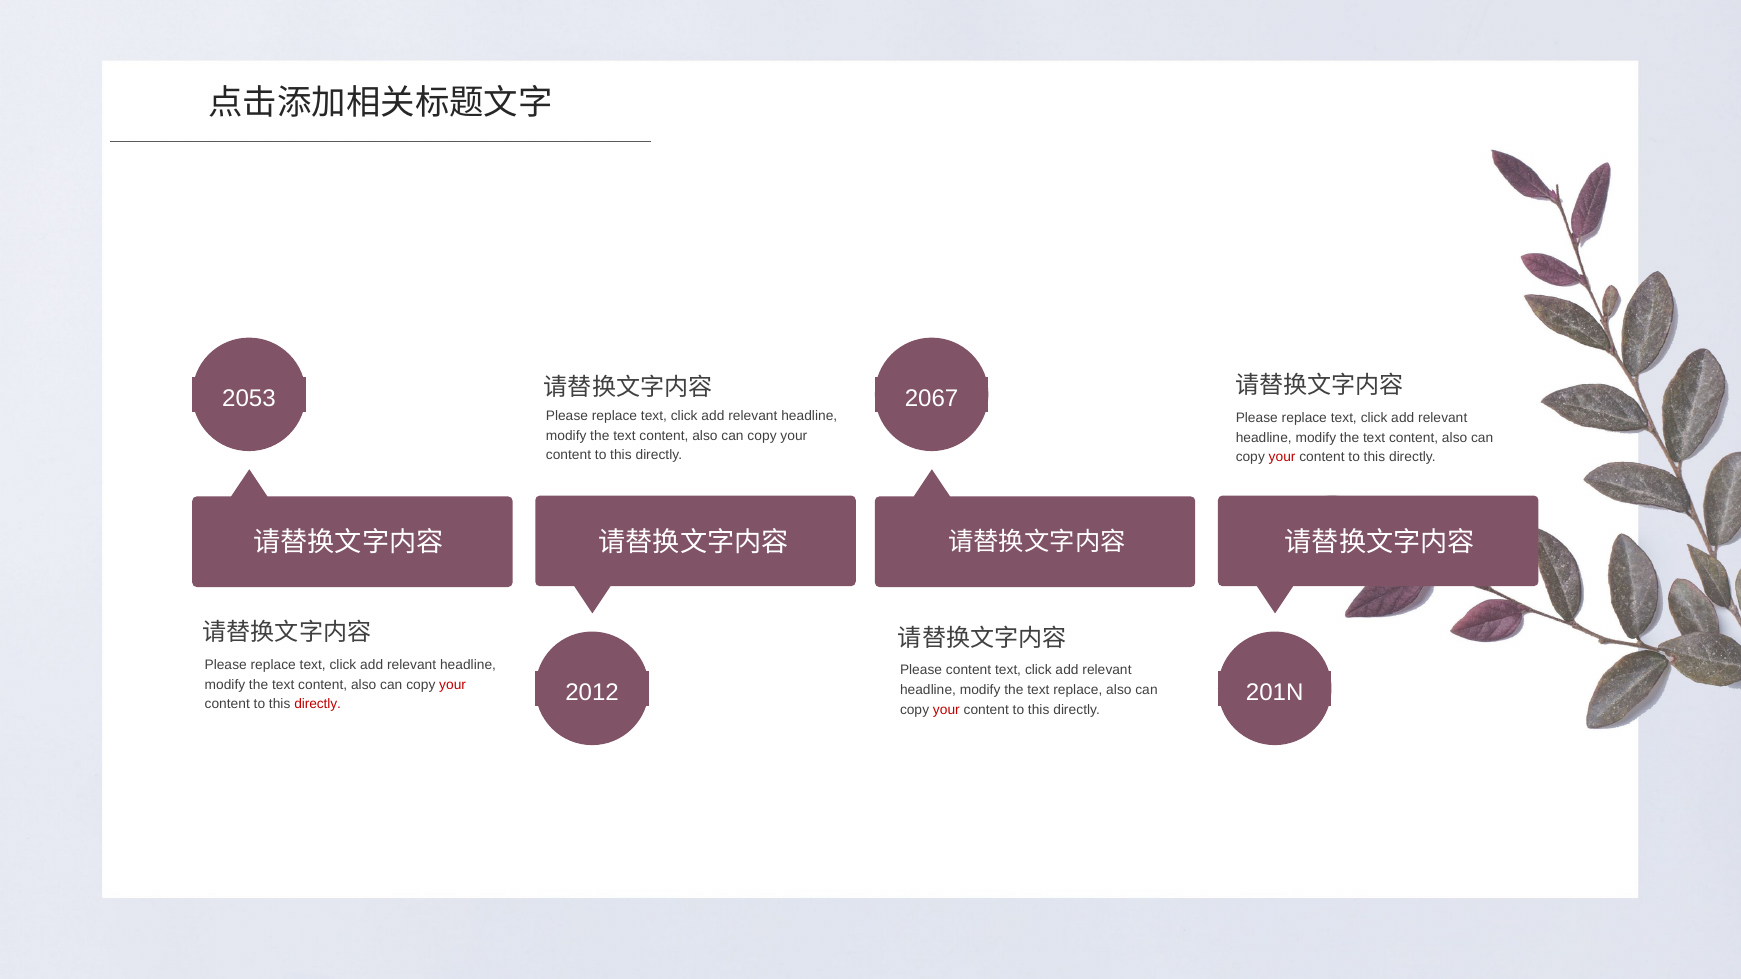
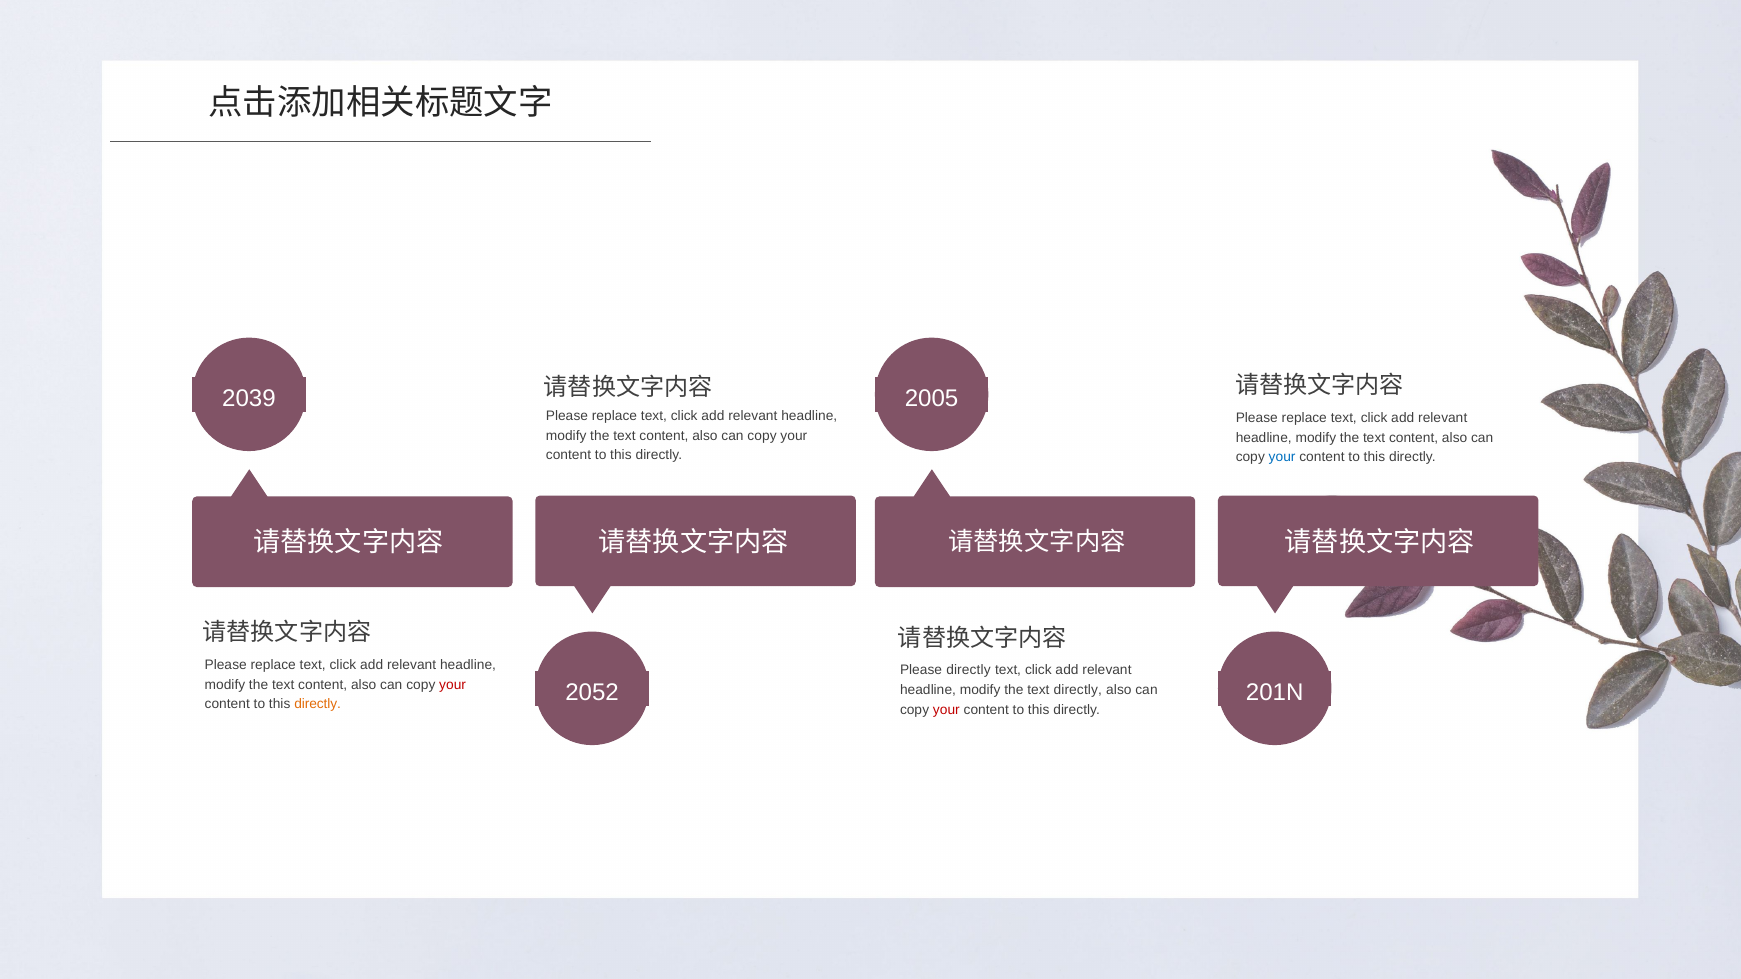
2053: 2053 -> 2039 (249, 399)
2067: 2067 -> 2005 (932, 399)
your colour: red -> blue (1282, 457)
Please content: content -> directly (968, 671)
2012: 2012 -> 2052 (592, 693)
text replace: replace -> directly (1078, 690)
directly colour: red -> orange (318, 704)
